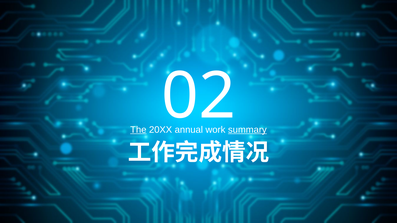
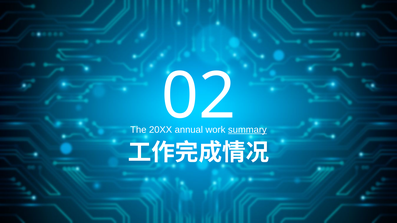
The underline: present -> none (138, 130)
